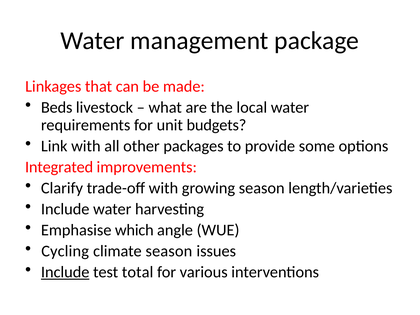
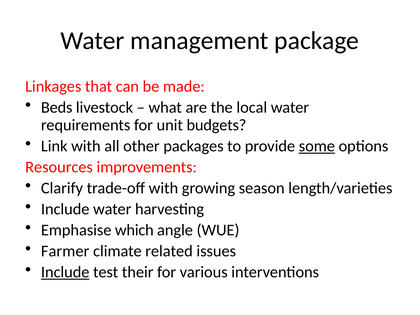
some underline: none -> present (317, 146)
Integrated: Integrated -> Resources (59, 167)
Cycling: Cycling -> Farmer (65, 251)
climate season: season -> related (169, 251)
total: total -> their (138, 272)
